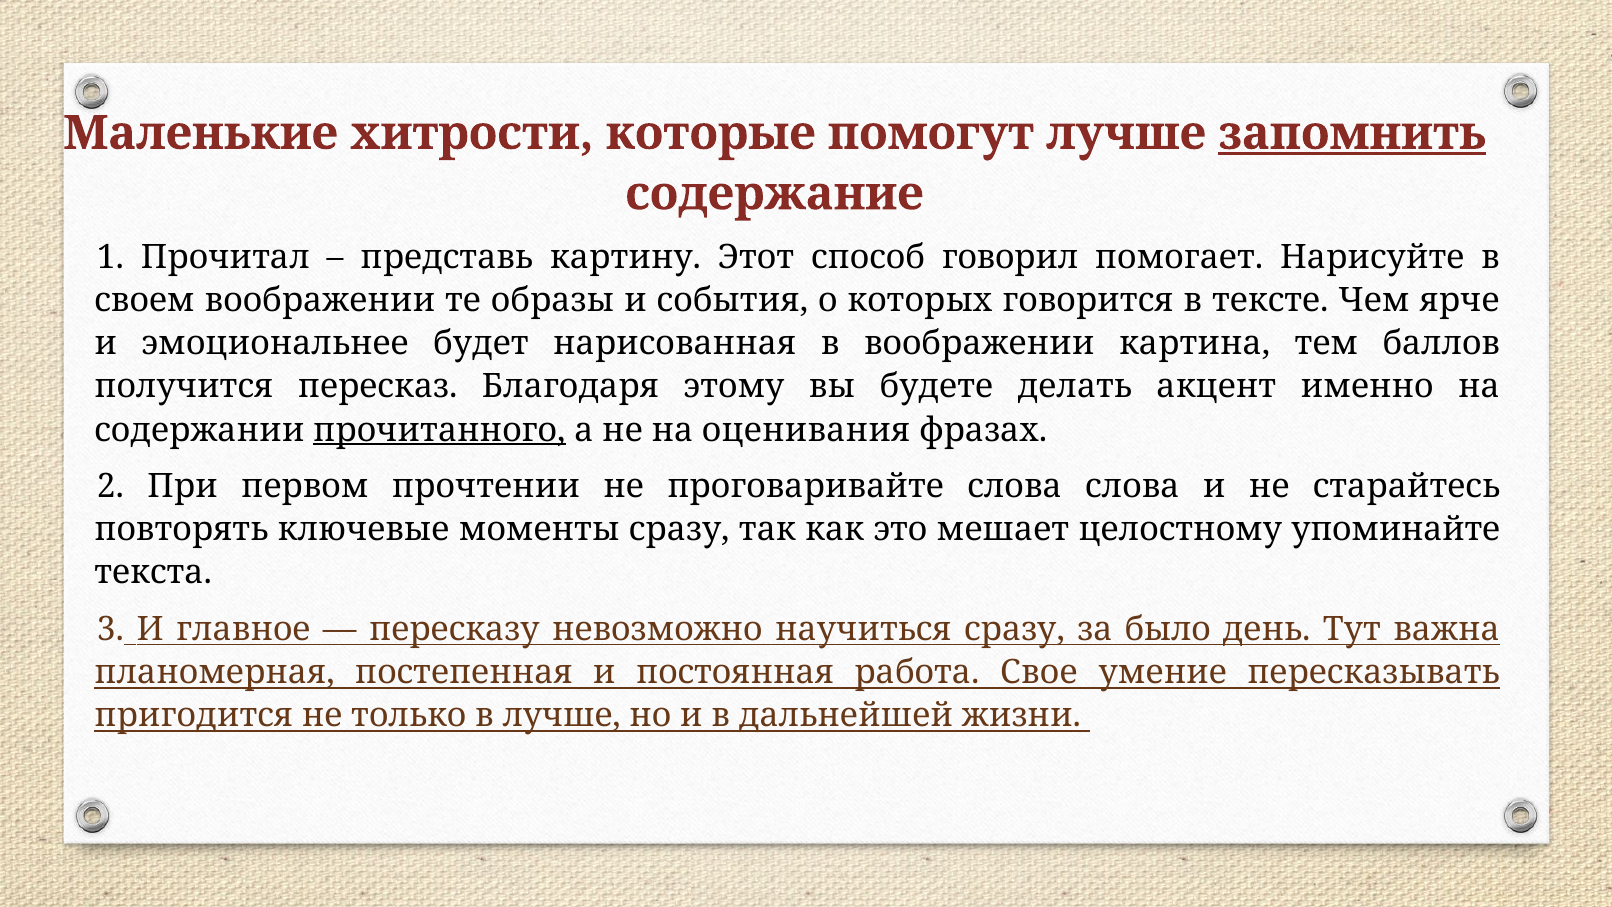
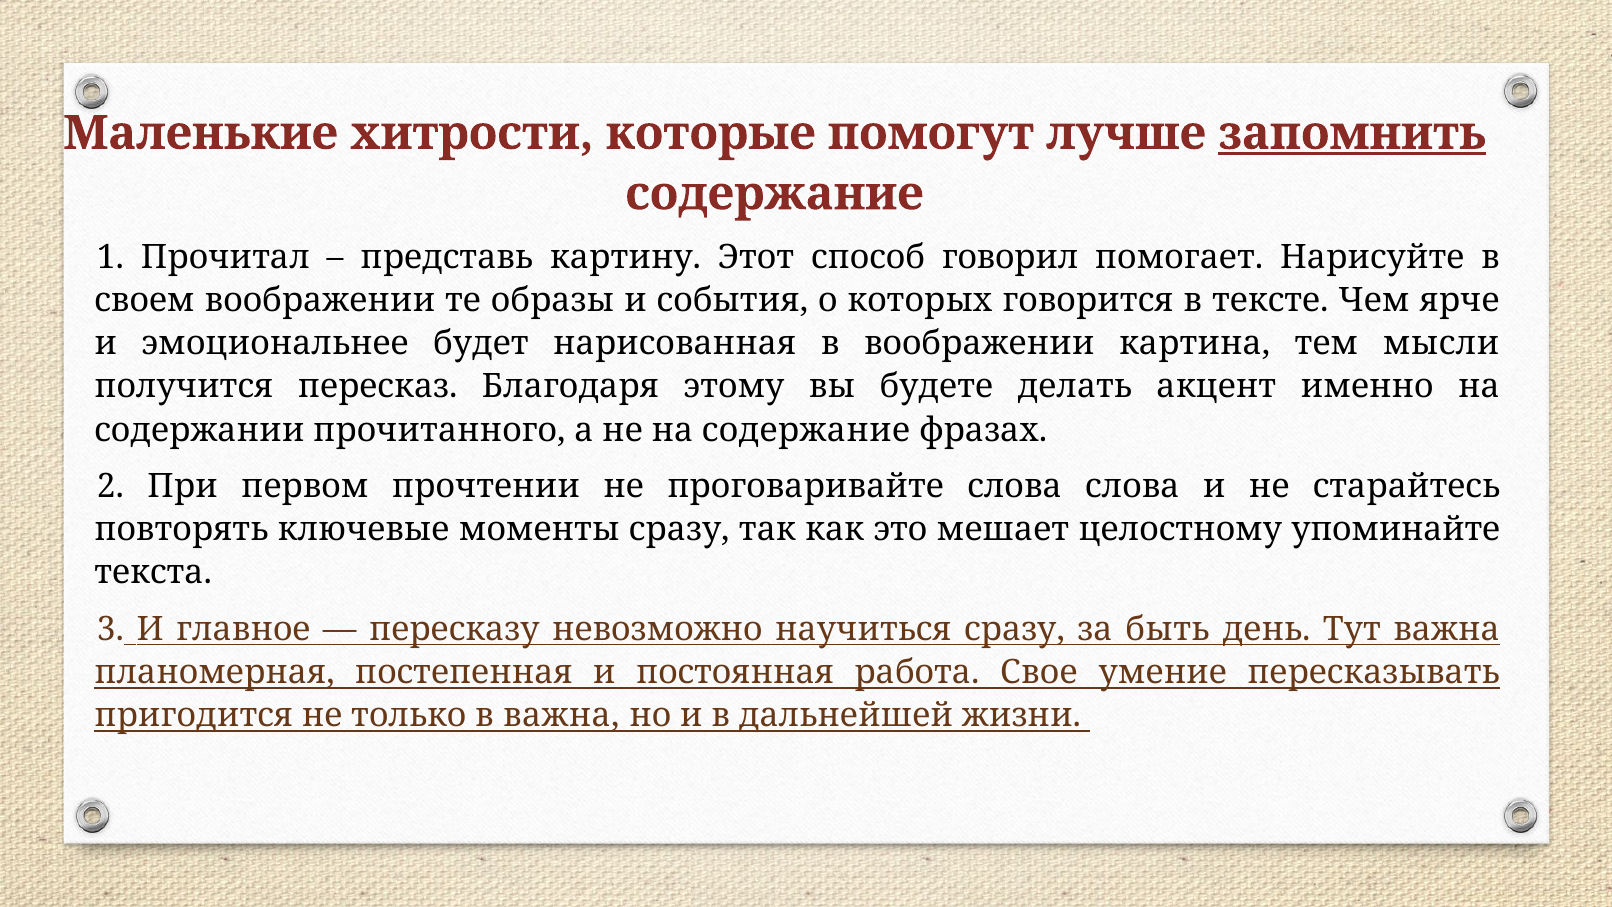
баллов: баллов -> мысли (1441, 344)
прочитанного underline: present -> none (439, 430)
на оценивания: оценивания -> содержание (806, 430)
было: было -> быть (1167, 629)
в лучше: лучше -> важна (561, 715)
